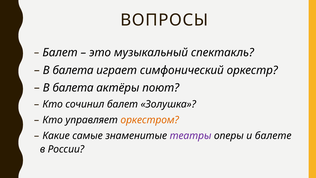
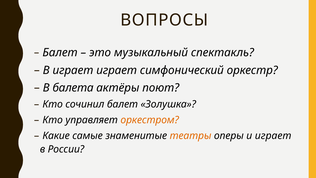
балета: балета -> играет (73, 70)
театры colour: purple -> orange (191, 136)
и балете: балете -> играет (273, 136)
